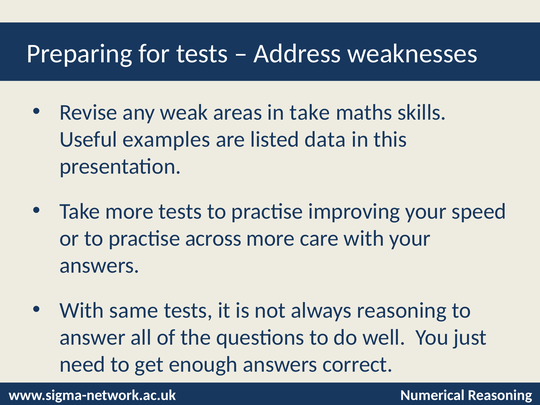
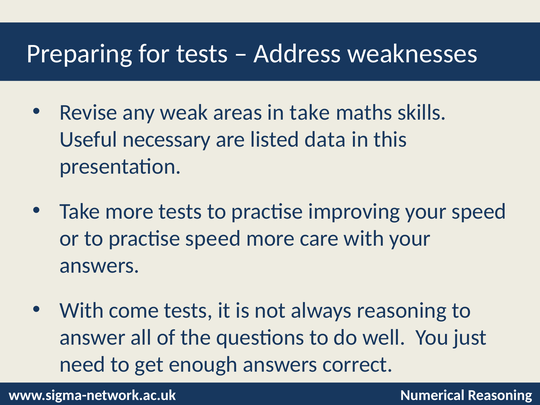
examples: examples -> necessary (167, 139)
practise across: across -> speed (213, 238)
same: same -> come (134, 310)
